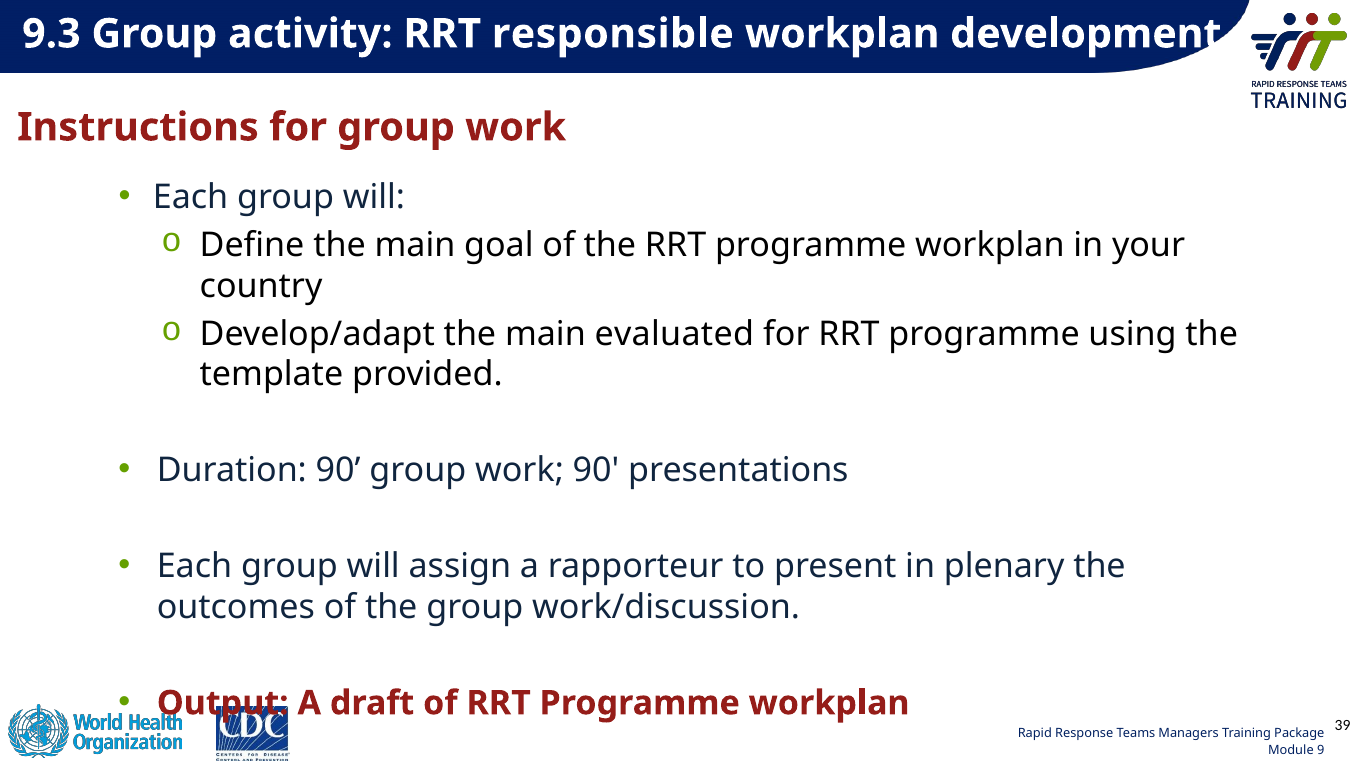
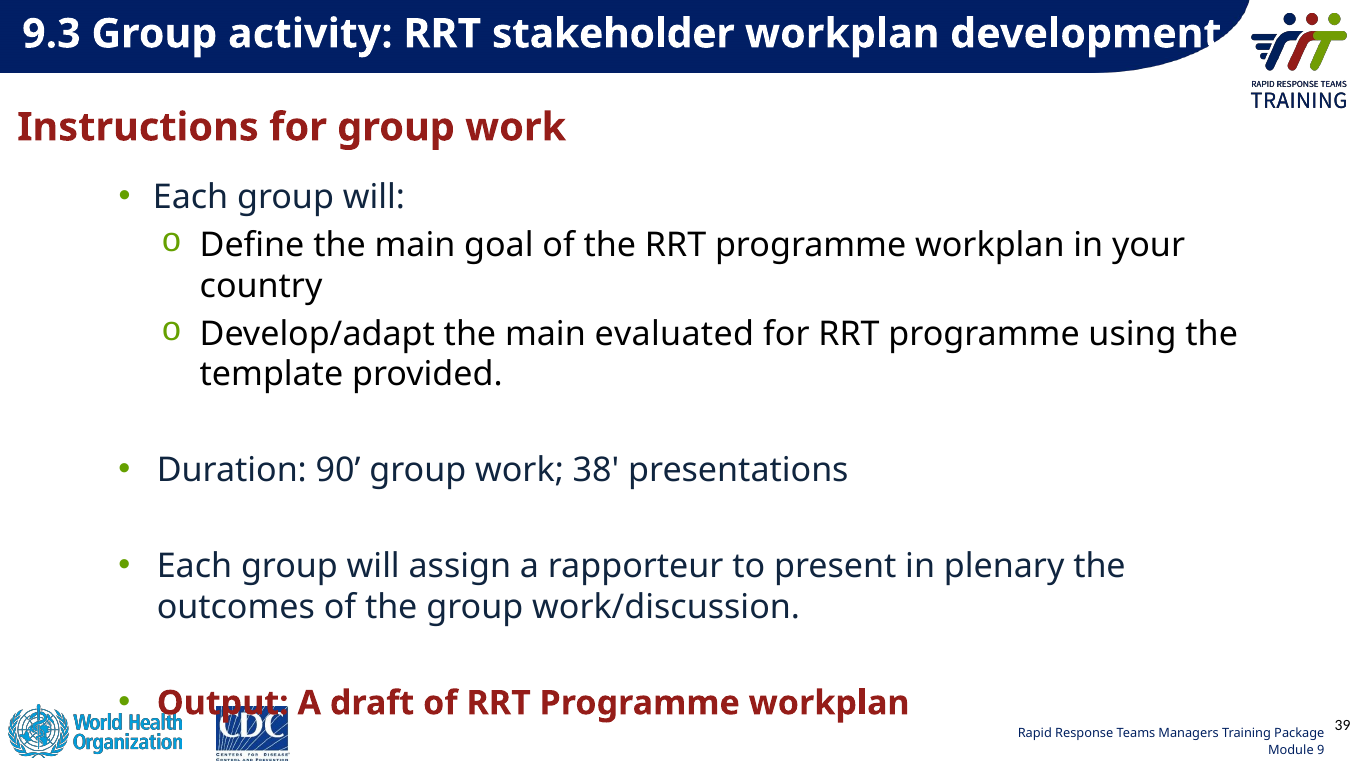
responsible: responsible -> stakeholder (613, 34)
work 90: 90 -> 38 (596, 471)
